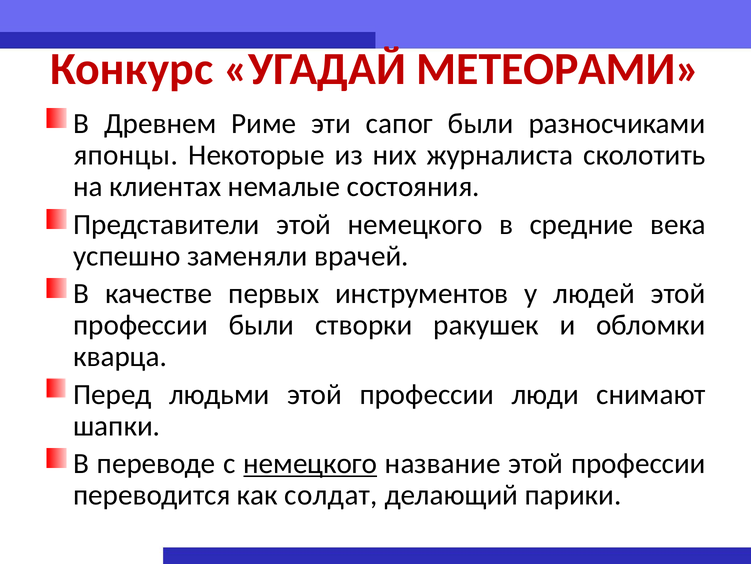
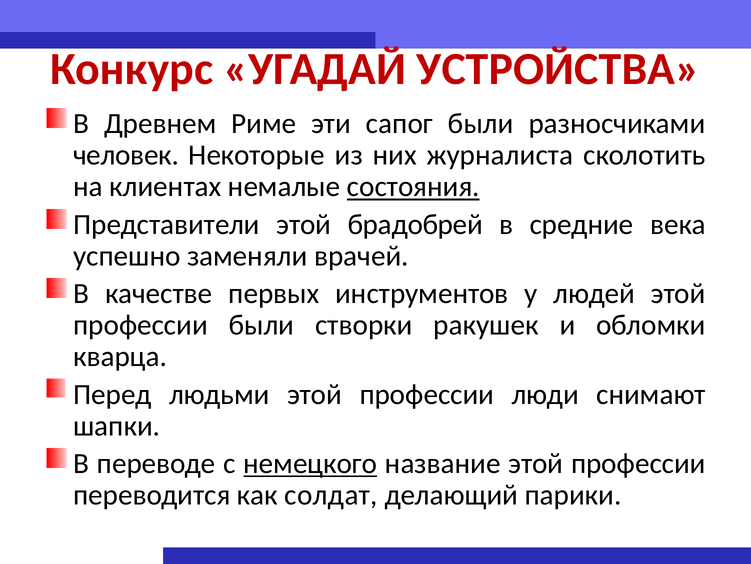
МЕТЕОРАМИ: МЕТЕОРАМИ -> УСТРОЙСТВА (558, 69)
японцы: японцы -> человек (126, 155)
состояния underline: none -> present (413, 187)
этой немецкого: немецкого -> брадобрей (415, 224)
